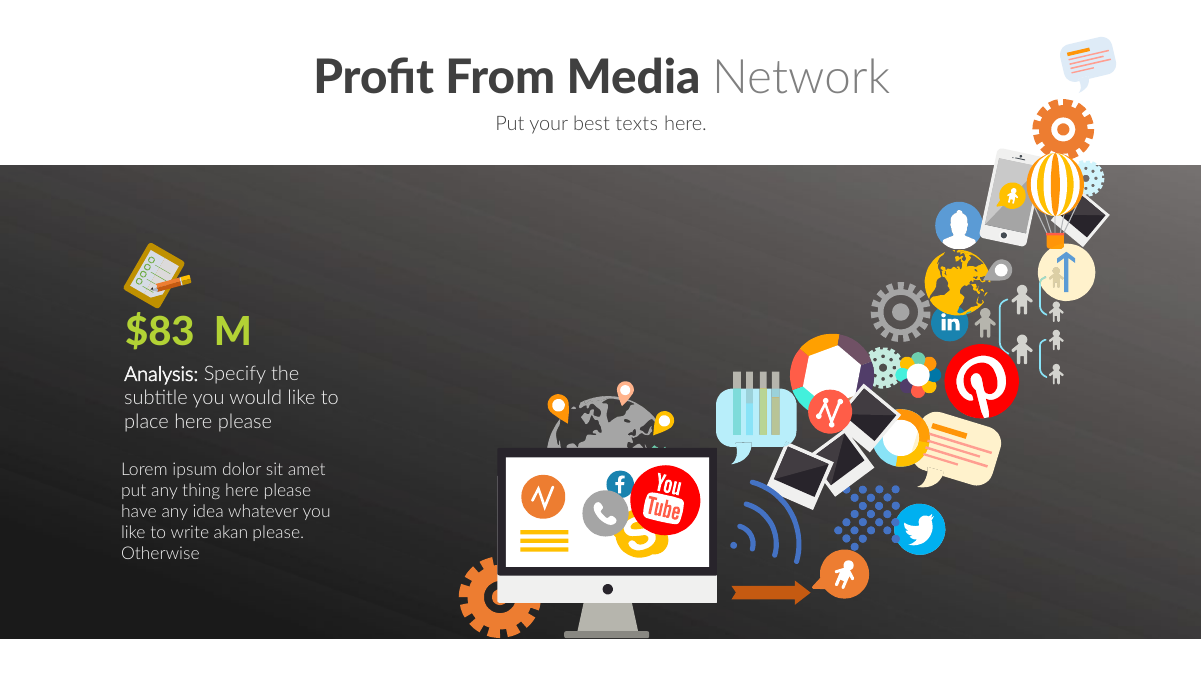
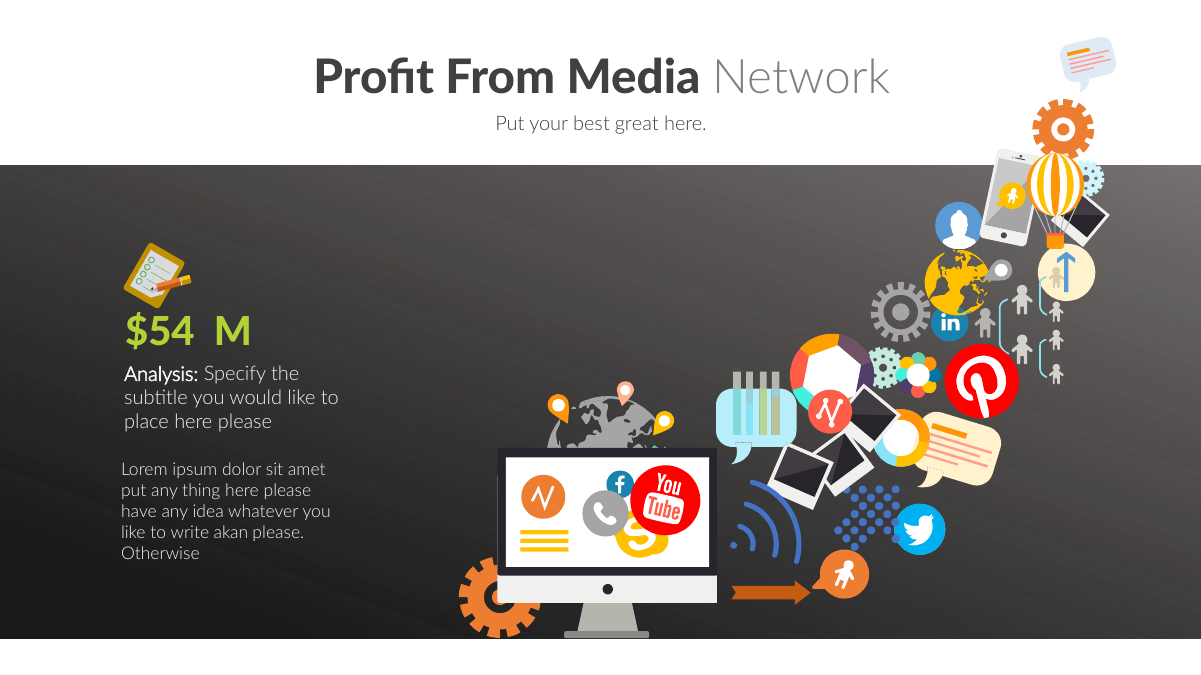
texts: texts -> great (637, 124)
$83: $83 -> $54 (160, 333)
